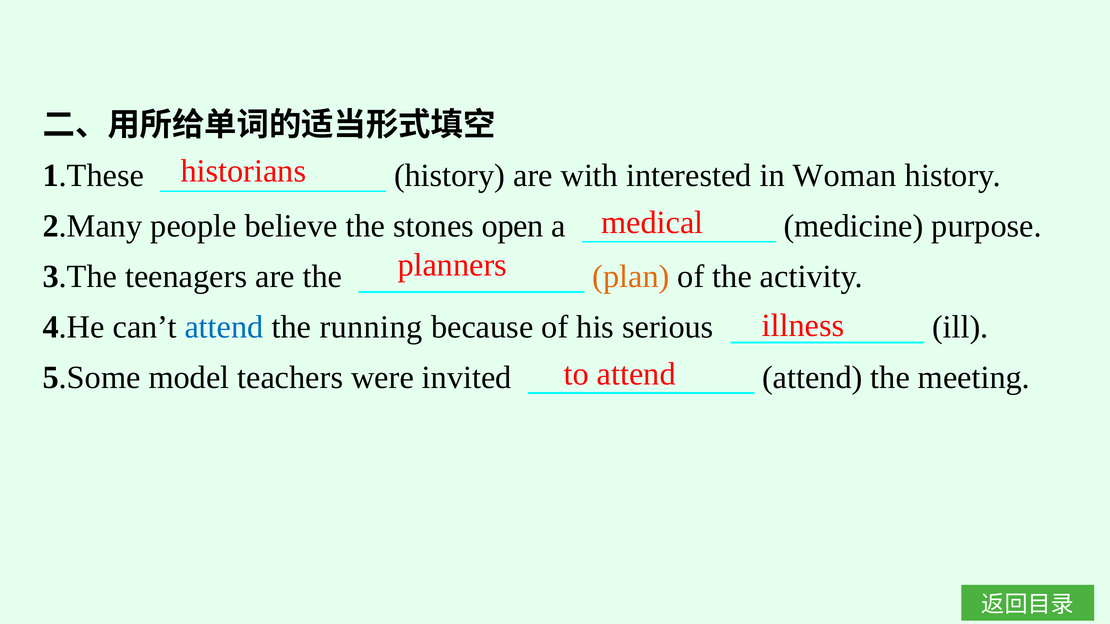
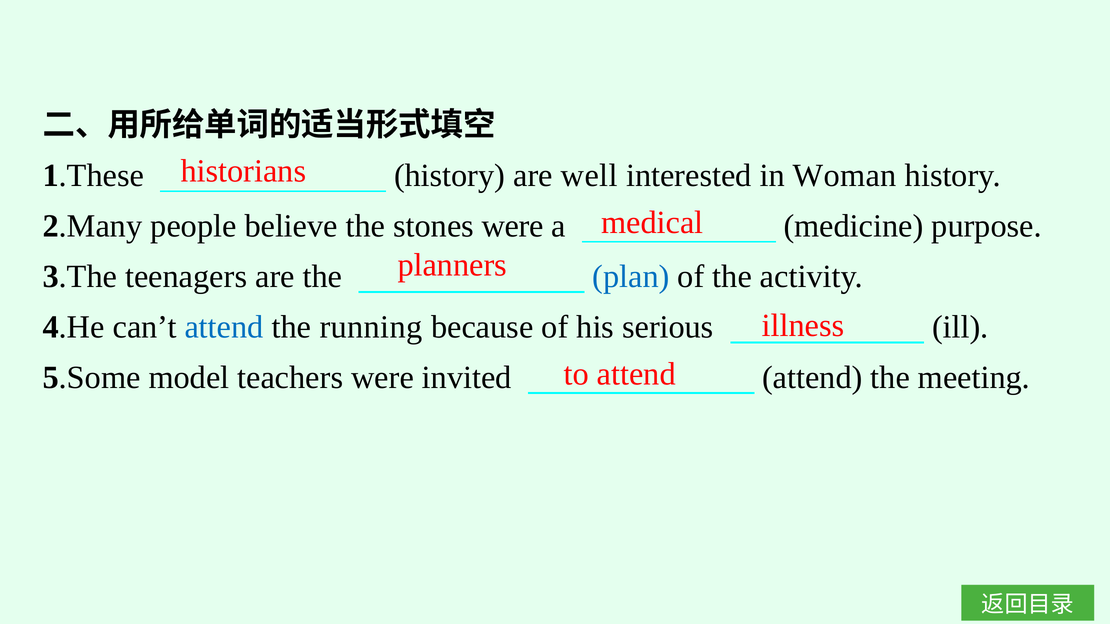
with: with -> well (589, 176)
stones open: open -> were (513, 226)
plan colour: orange -> blue (631, 277)
